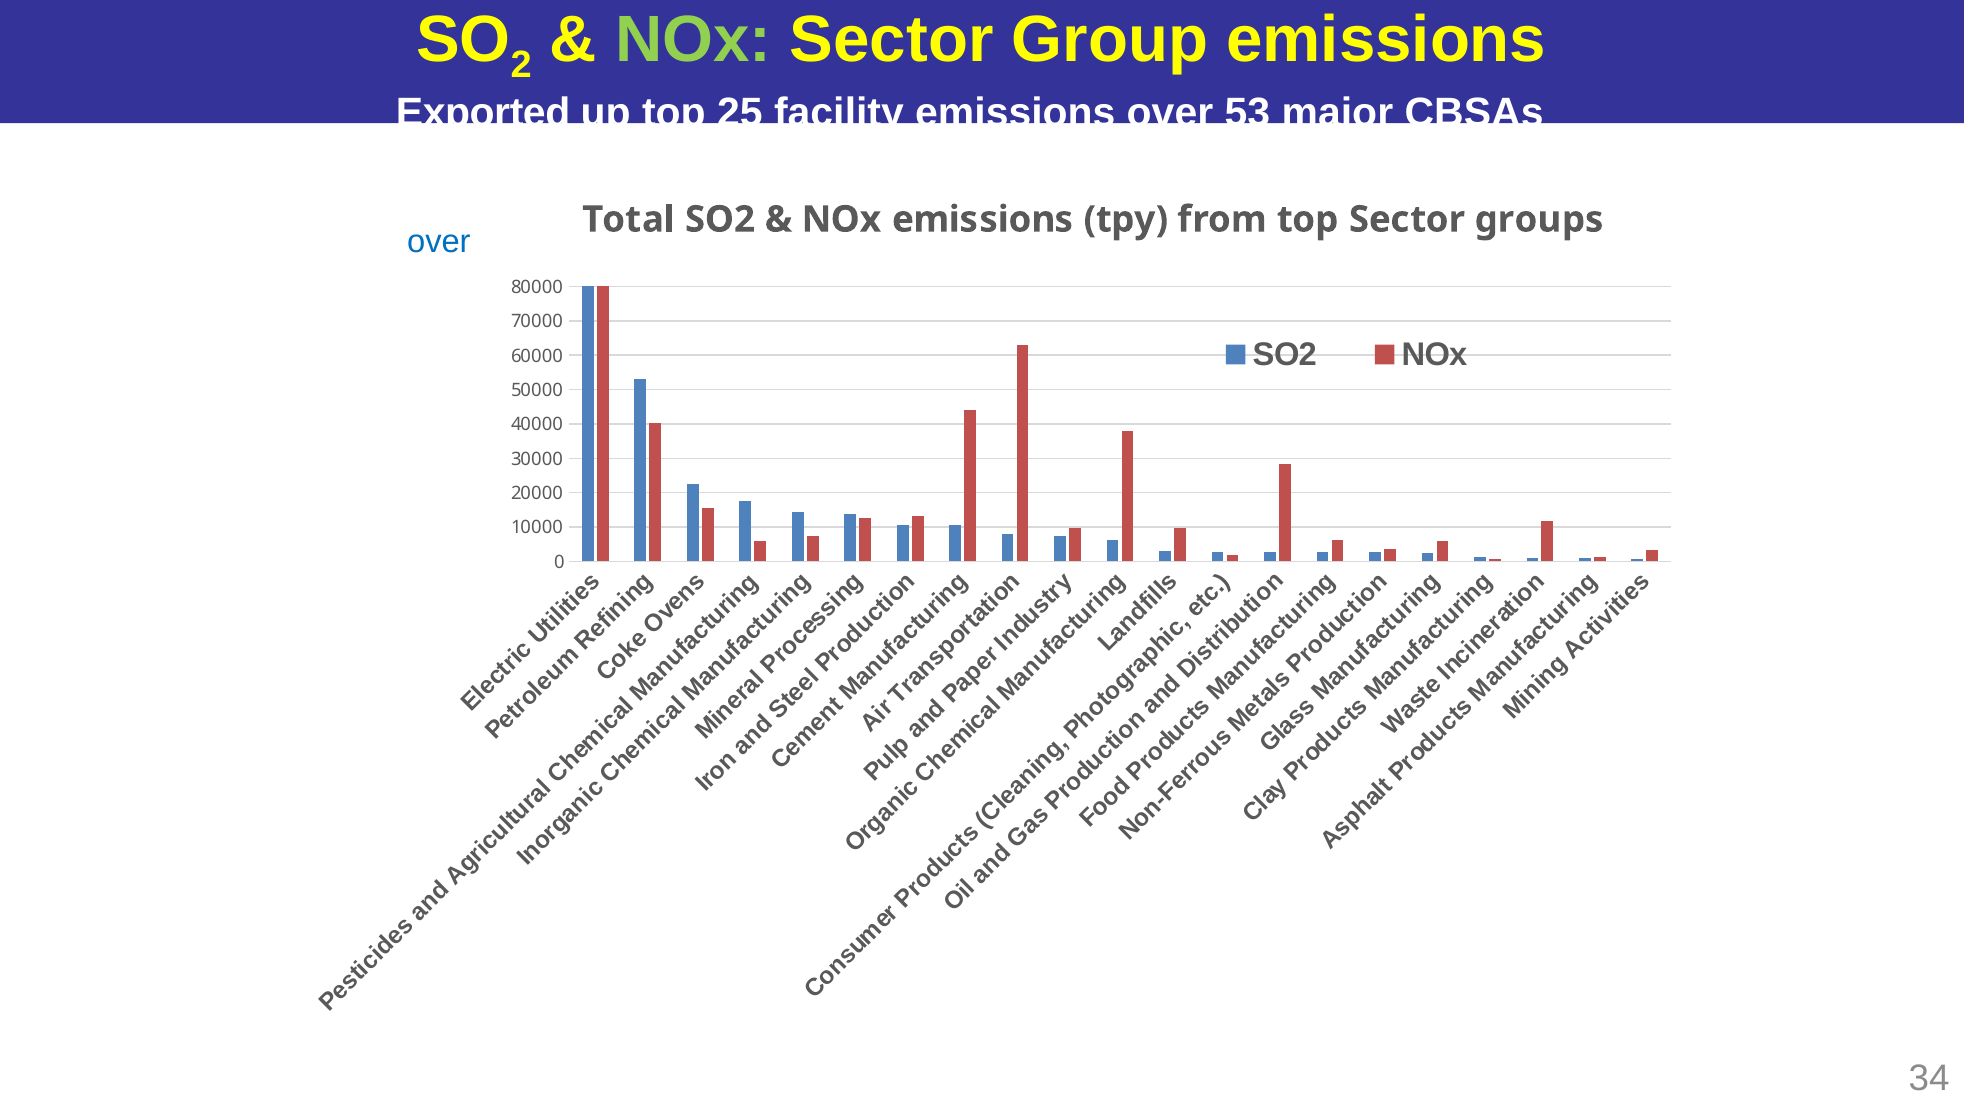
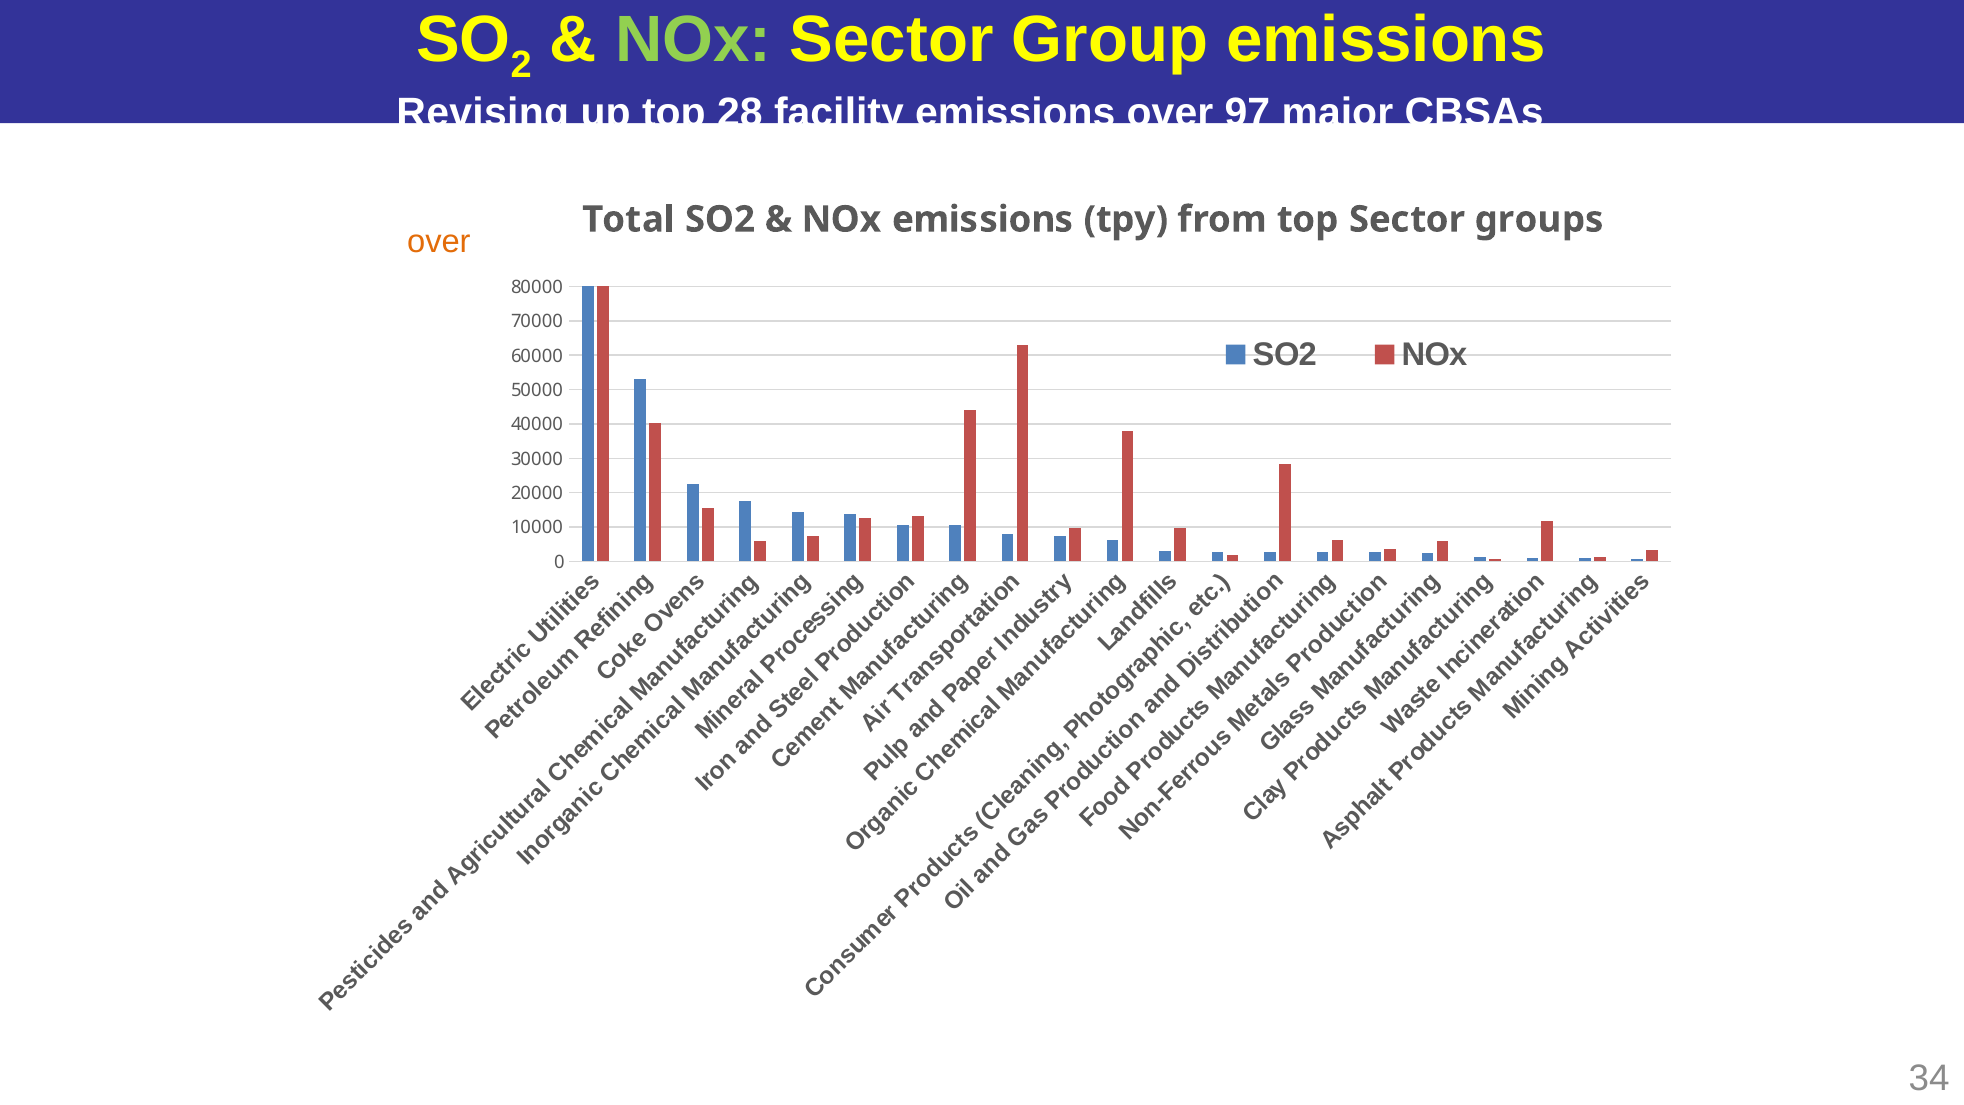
Exported: Exported -> Revising (483, 113)
25: 25 -> 28 (740, 113)
53: 53 -> 97 (1247, 113)
over colour: blue -> orange (439, 242)
